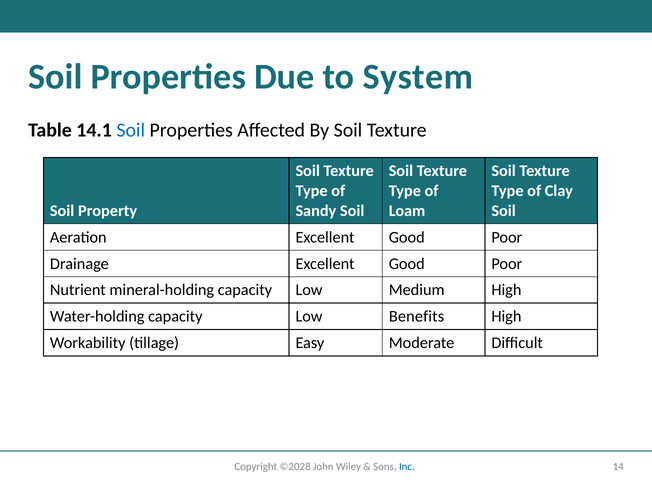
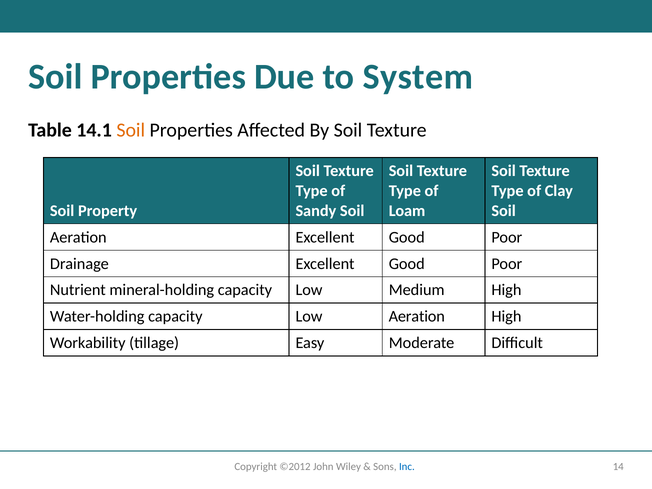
Soil colour: blue -> orange (131, 130)
Low Benefits: Benefits -> Aeration (417, 317)
©2028: ©2028 -> ©2012 (295, 467)
